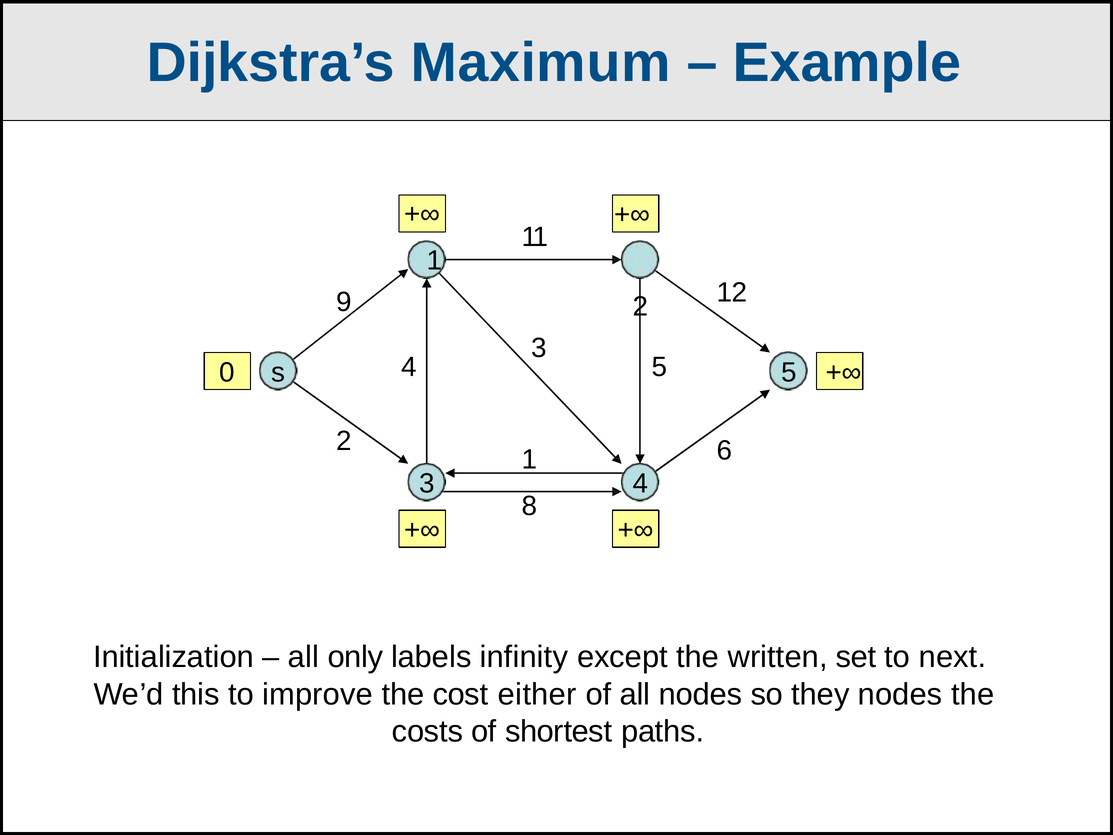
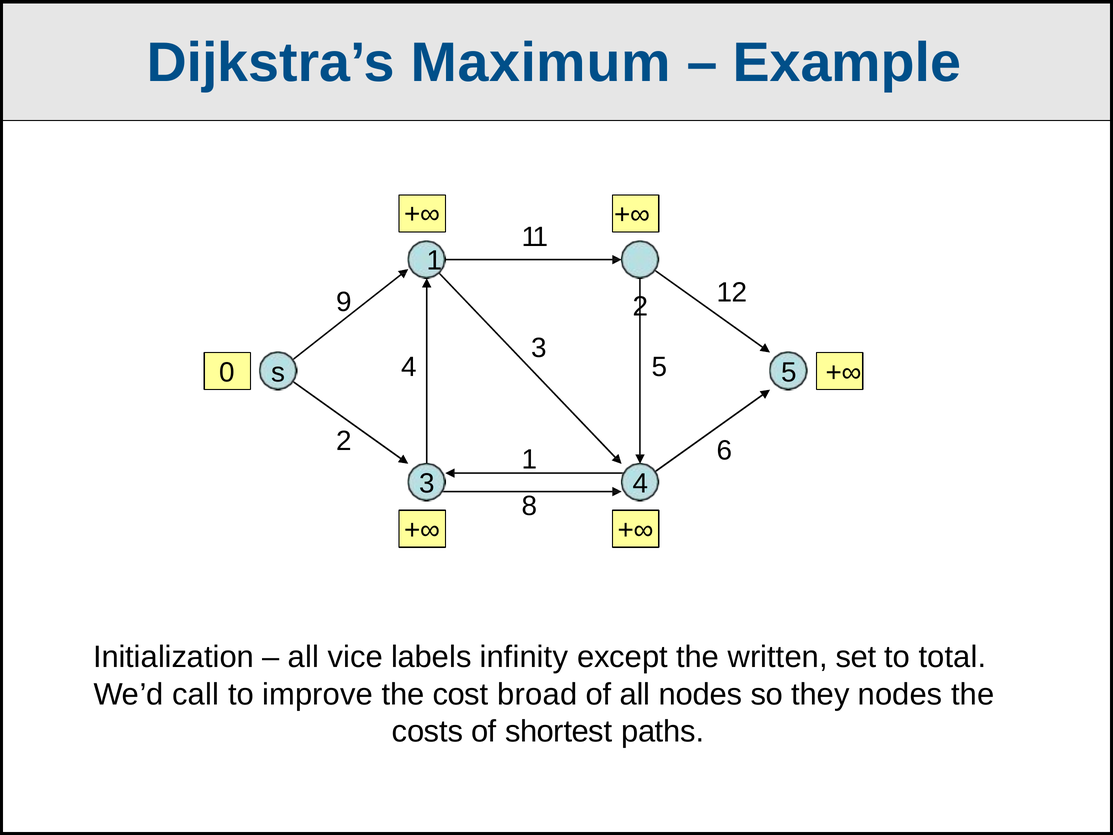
only: only -> vice (355, 657)
next: next -> total (952, 657)
this: this -> call (196, 694)
either: either -> broad (537, 694)
